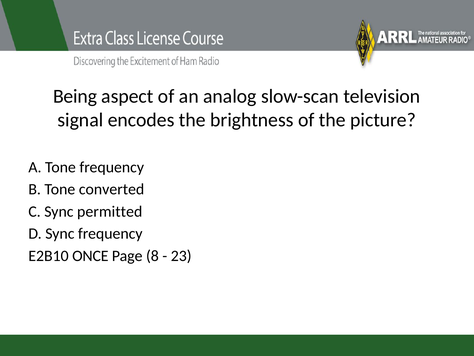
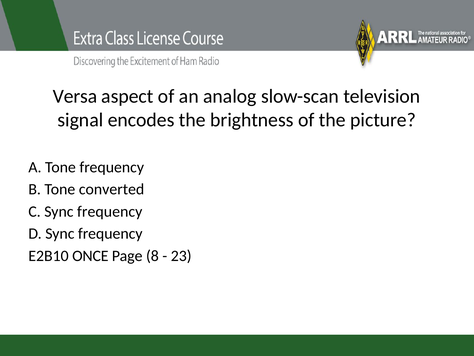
Being: Being -> Versa (75, 96)
C Sync permitted: permitted -> frequency (110, 211)
